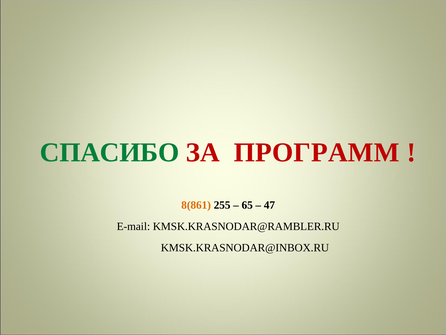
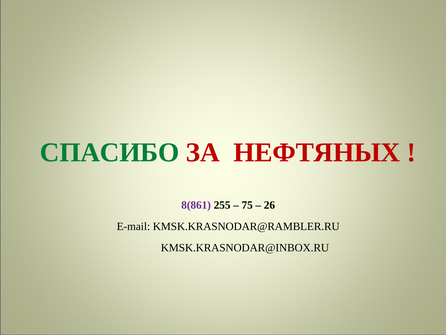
ПРОГРАММ: ПРОГРАММ -> НЕФТЯНЫХ (317, 152)
8(861 colour: orange -> purple (196, 205)
65: 65 -> 75 (247, 205)
47: 47 -> 26 (269, 205)
